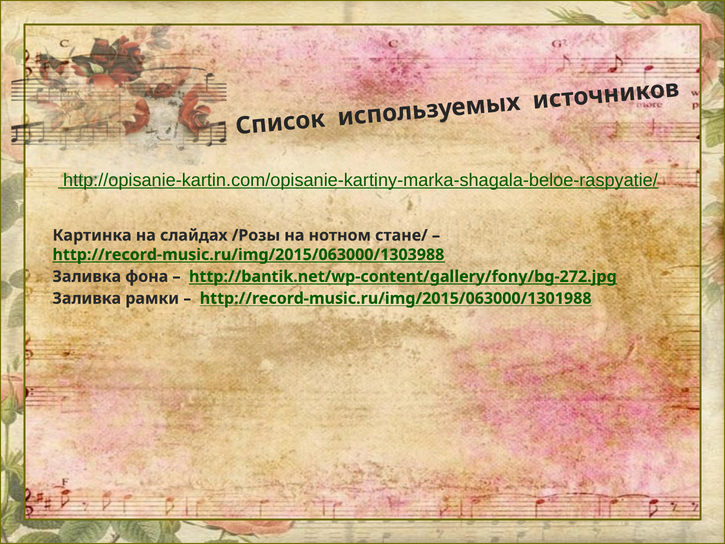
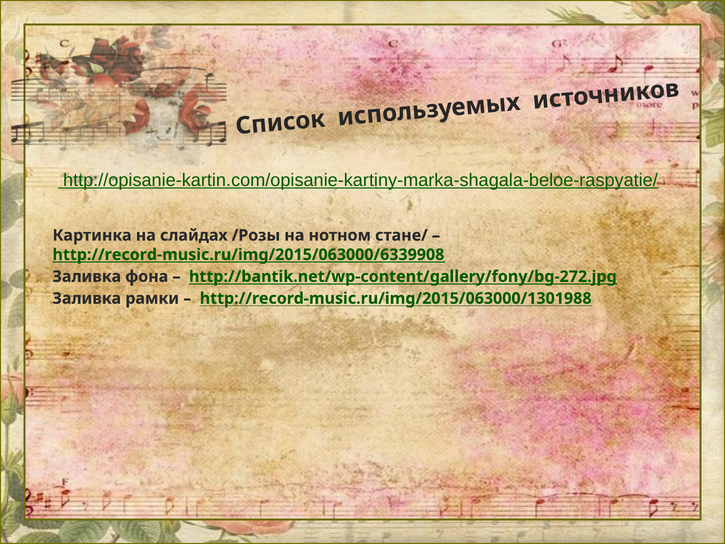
http://record-music.ru/img/2015/063000/1303988: http://record-music.ru/img/2015/063000/1303988 -> http://record-music.ru/img/2015/063000/6339908 (248, 255)
